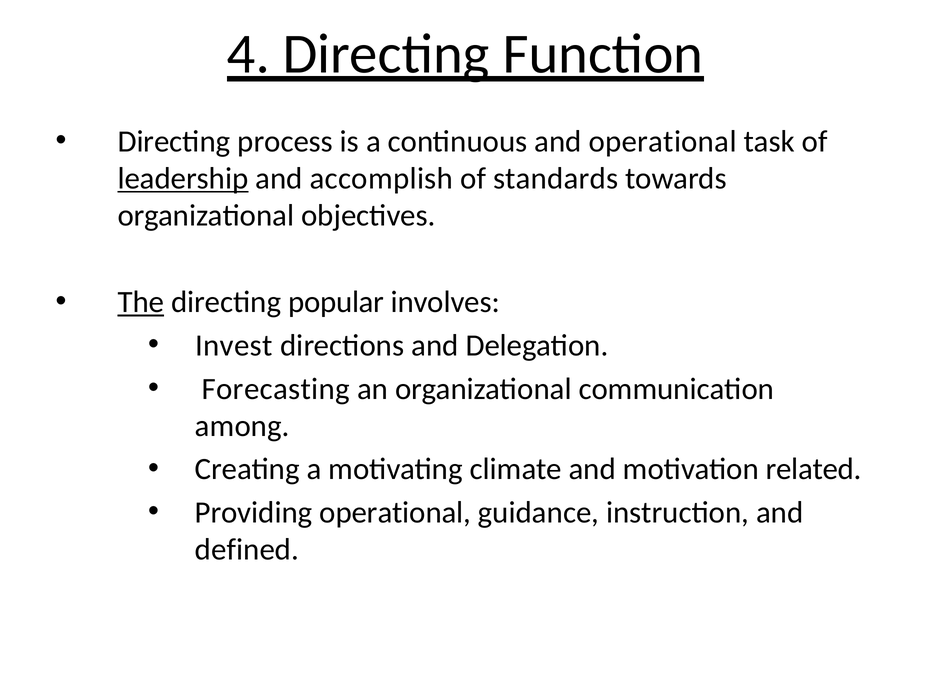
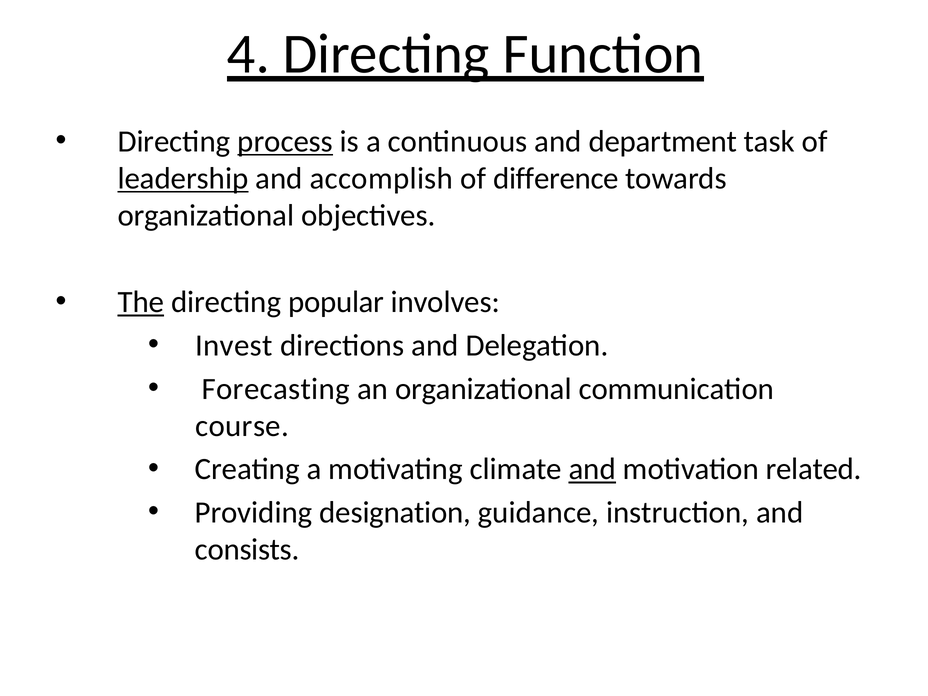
process underline: none -> present (285, 141)
and operational: operational -> department (663, 141)
standards: standards -> difference (556, 178)
among: among -> course (242, 426)
and underline: none -> present (592, 469)
Providing operational: operational -> designation (395, 513)
defined: defined -> consists (247, 550)
